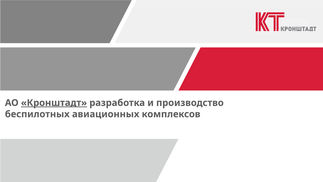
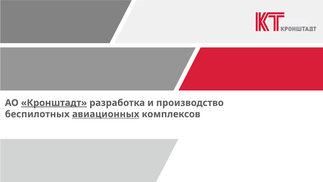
авиационных underline: none -> present (106, 114)
